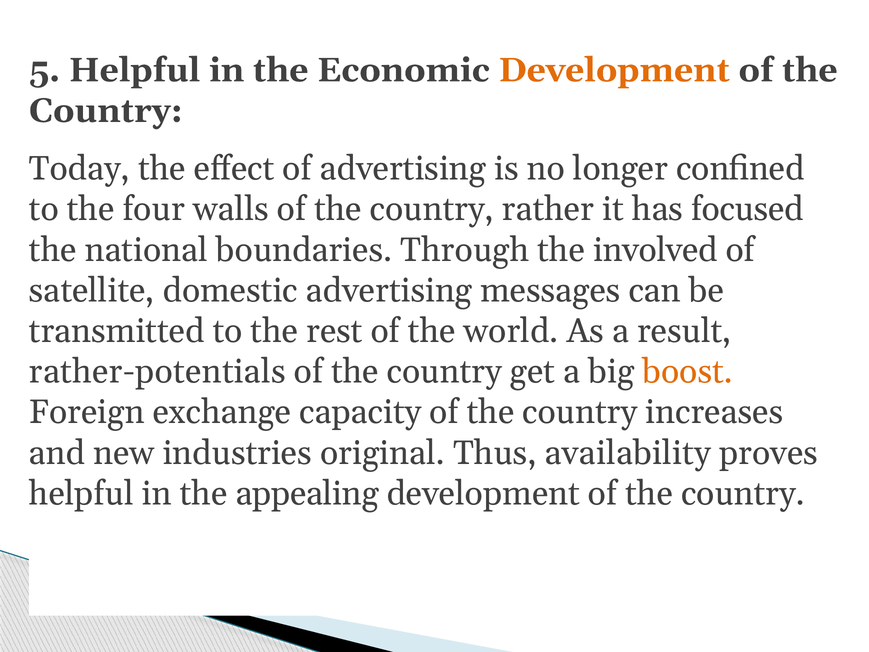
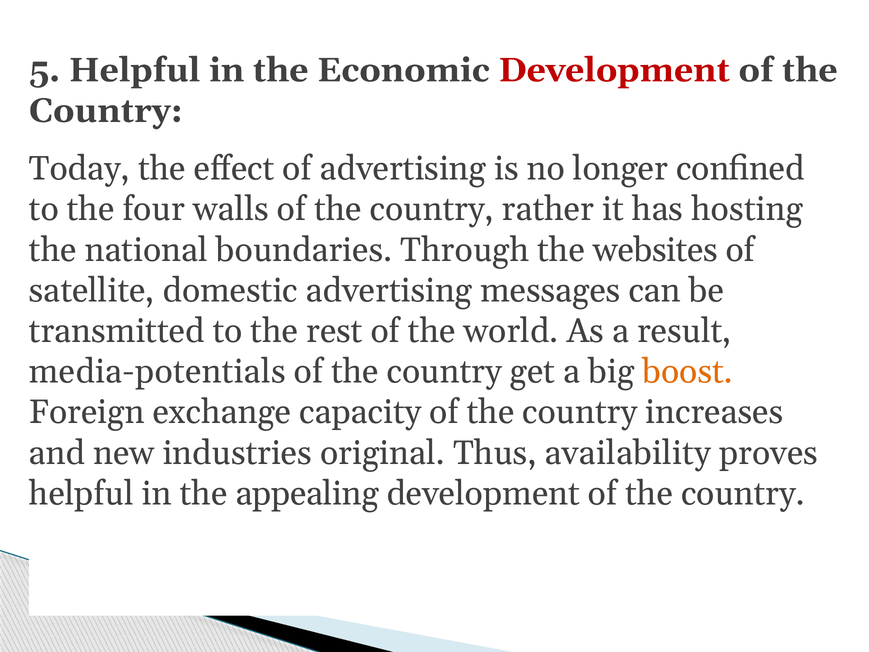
Development colour: orange -> red (614, 70)
focused: focused -> hosting (747, 209)
involved: involved -> websites (655, 250)
rather-potentials: rather-potentials -> media-potentials (157, 372)
